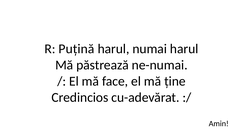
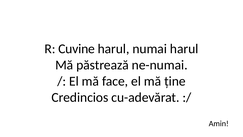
Puțină: Puțină -> Cuvine (77, 49)
